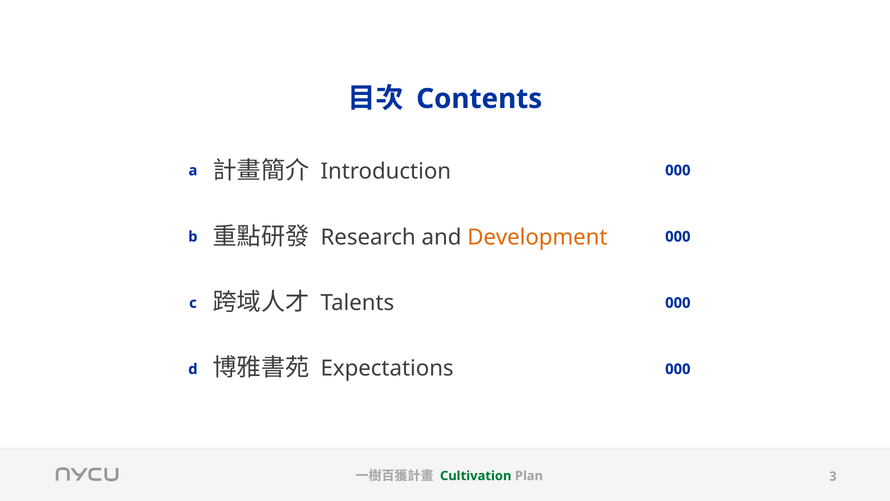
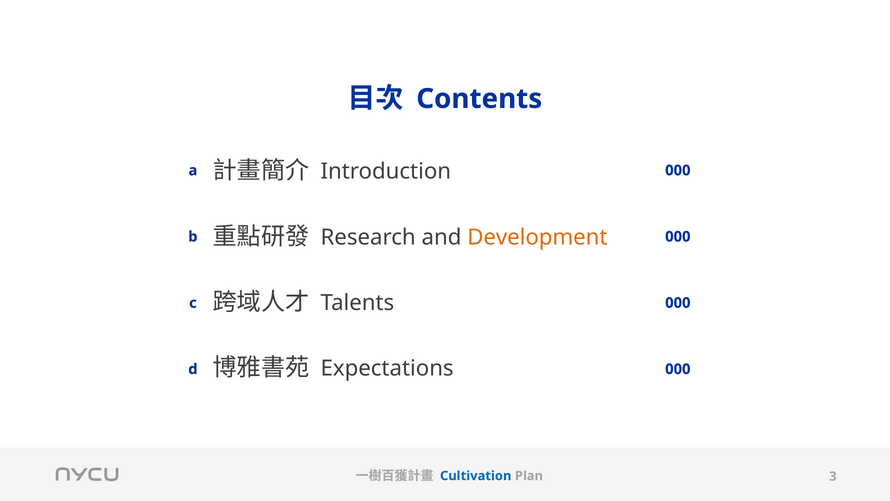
Cultivation colour: green -> blue (476, 475)
